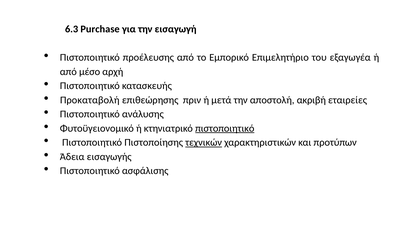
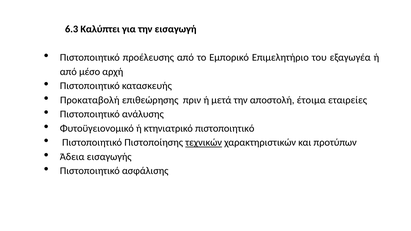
Purchase: Purchase -> Καλύπτει (100, 29)
ακριβή: ακριβή -> έτοιμα (311, 100)
πιστοποιητικό underline: present -> none (225, 128)
